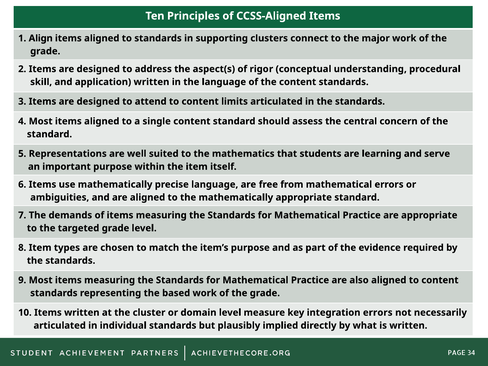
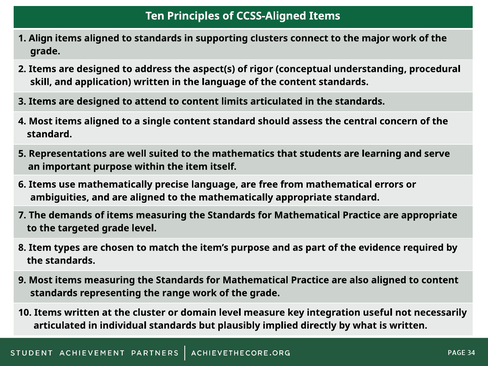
based: based -> range (176, 293)
integration errors: errors -> useful (378, 313)
